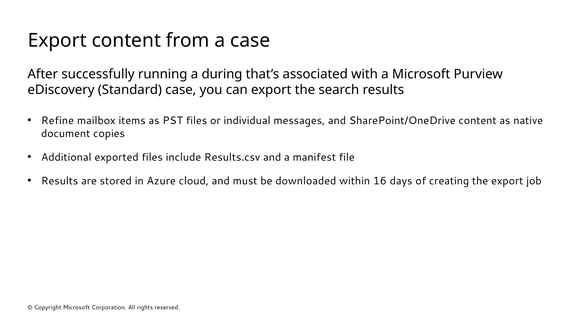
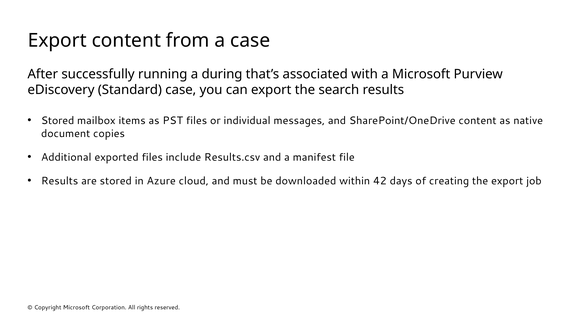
Refine: Refine -> Stored (58, 121)
16: 16 -> 42 (380, 181)
